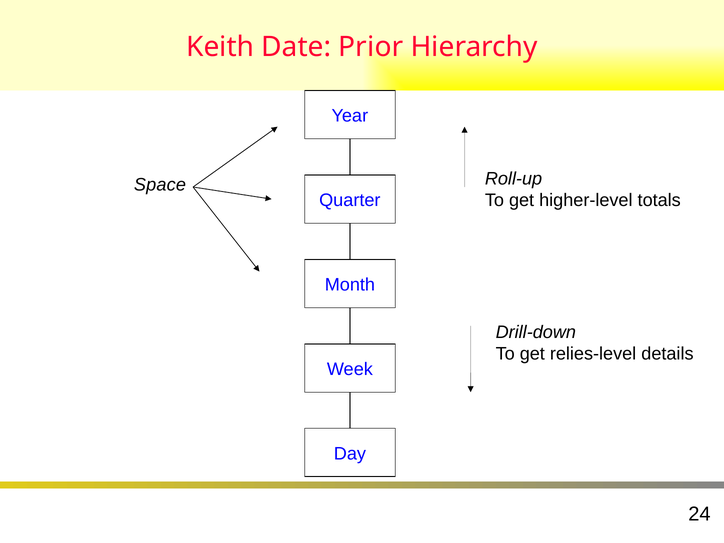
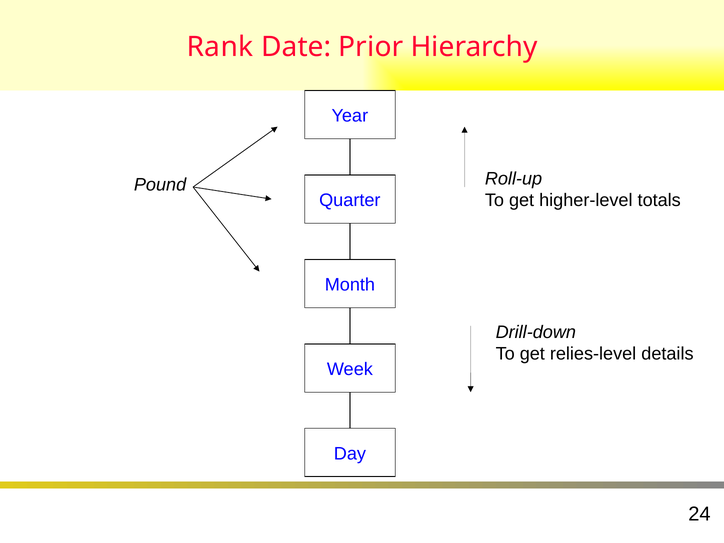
Keith: Keith -> Rank (220, 47)
Space: Space -> Pound (160, 185)
